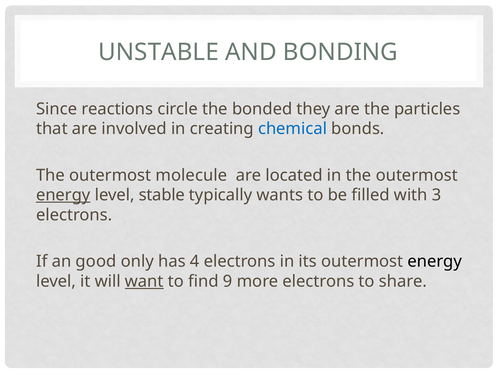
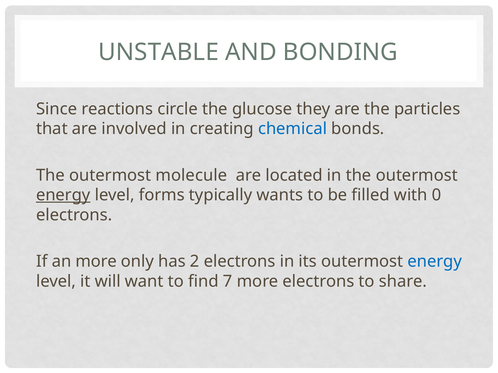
bonded: bonded -> glucose (262, 109)
stable: stable -> forms (162, 195)
3: 3 -> 0 (437, 195)
an good: good -> more (96, 262)
4: 4 -> 2 (195, 262)
energy colour: black -> blue (435, 262)
want underline: present -> none (144, 282)
9: 9 -> 7 (228, 282)
